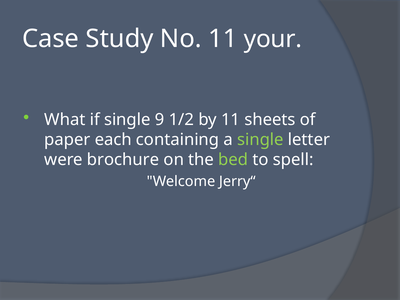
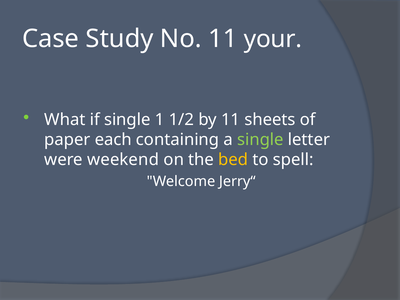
9: 9 -> 1 (160, 120)
brochure: brochure -> weekend (123, 160)
bed colour: light green -> yellow (233, 160)
